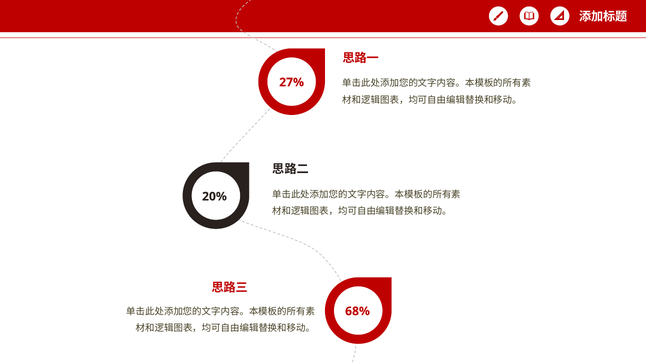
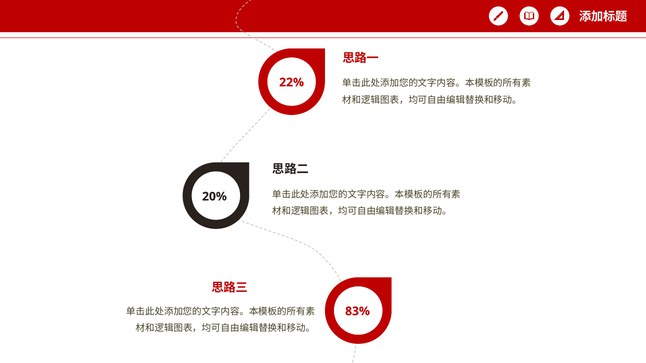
27%: 27% -> 22% (292, 82)
68%: 68% -> 83% (358, 312)
